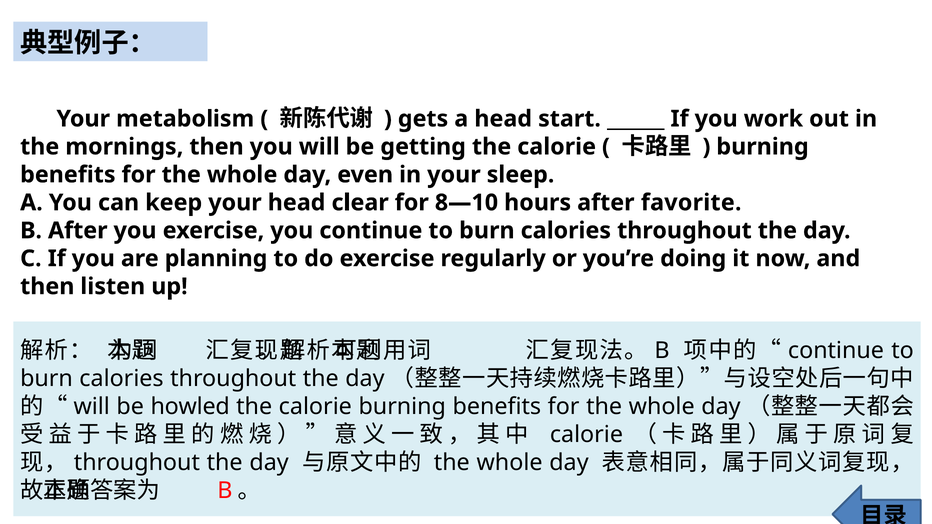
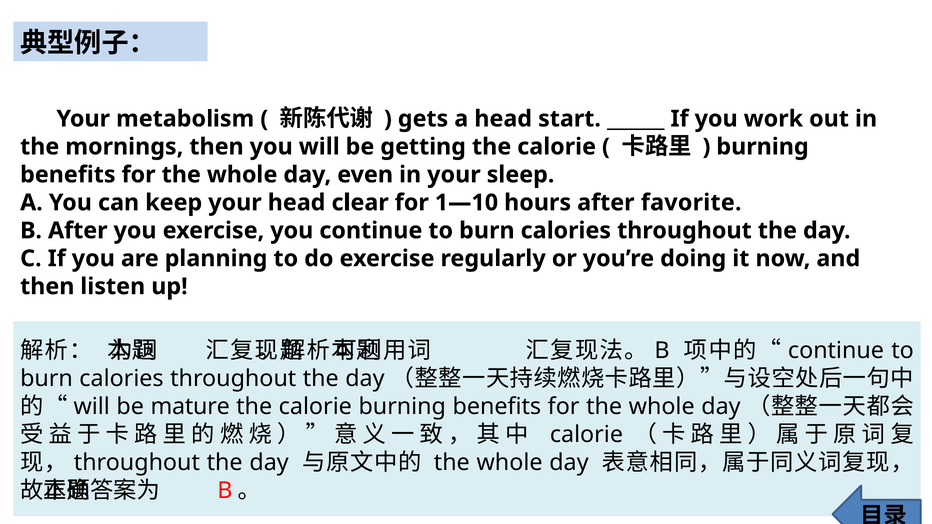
8—10: 8—10 -> 1—10 (466, 203)
howled: howled -> mature (190, 407)
